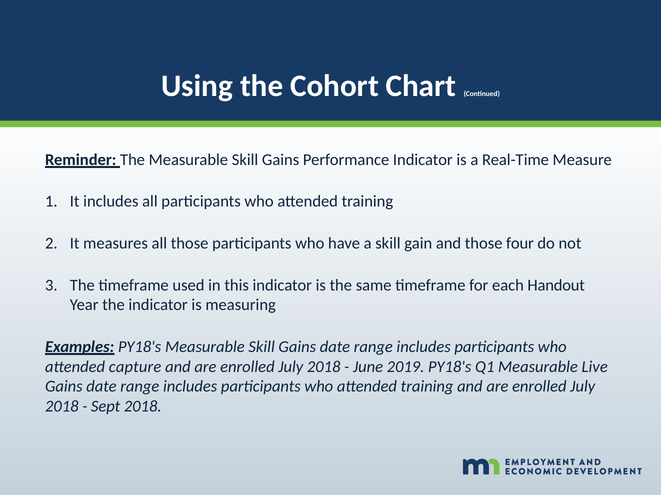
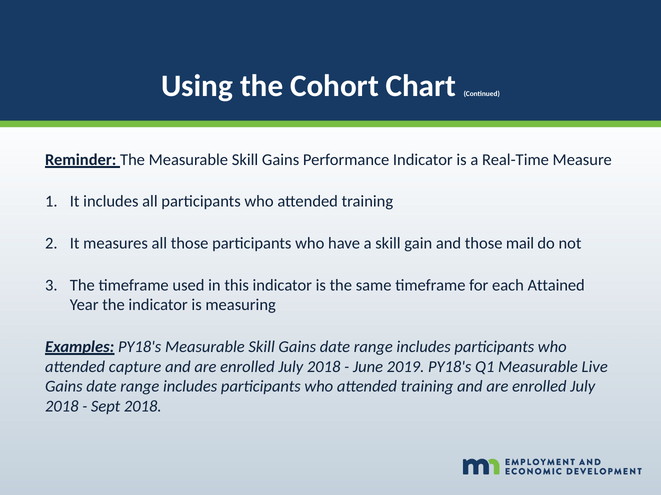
four: four -> mail (520, 244)
Handout: Handout -> Attained (556, 286)
